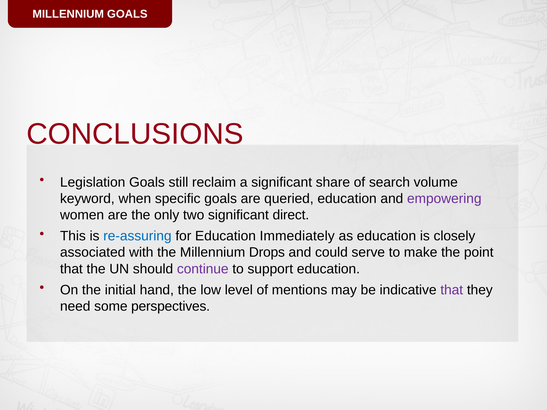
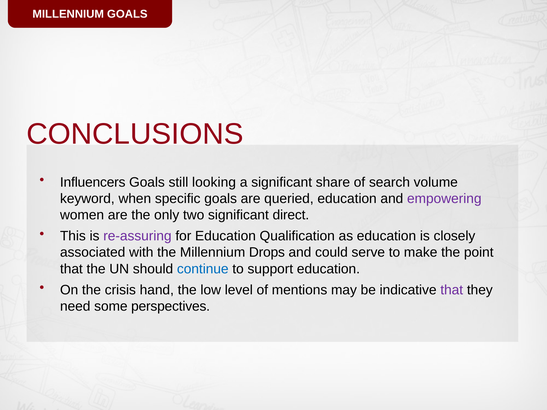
Legislation: Legislation -> Influencers (93, 182)
reclaim: reclaim -> looking (214, 182)
re-assuring colour: blue -> purple (137, 236)
Immediately: Immediately -> Qualification (297, 236)
continue colour: purple -> blue (203, 269)
initial: initial -> crisis (120, 290)
